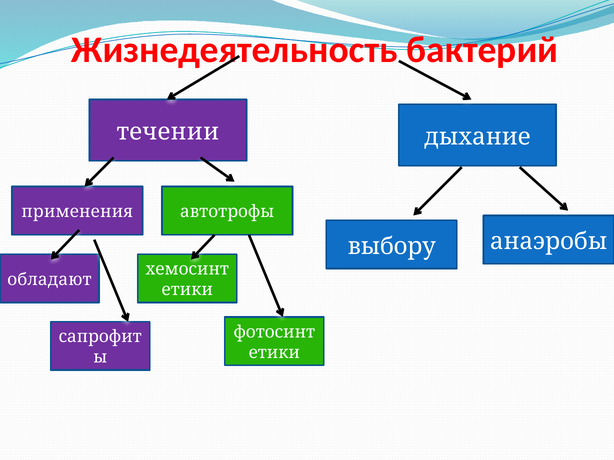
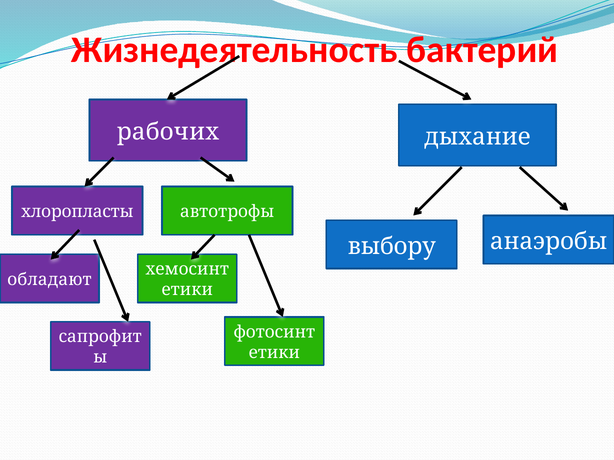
течении: течении -> рабочих (168, 132)
применения: применения -> хлоропласты (77, 212)
